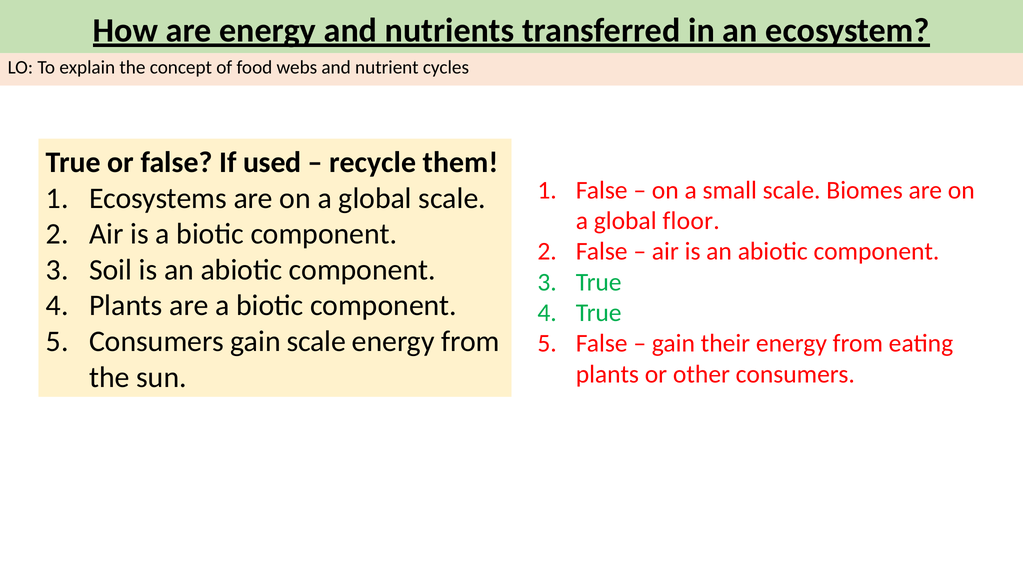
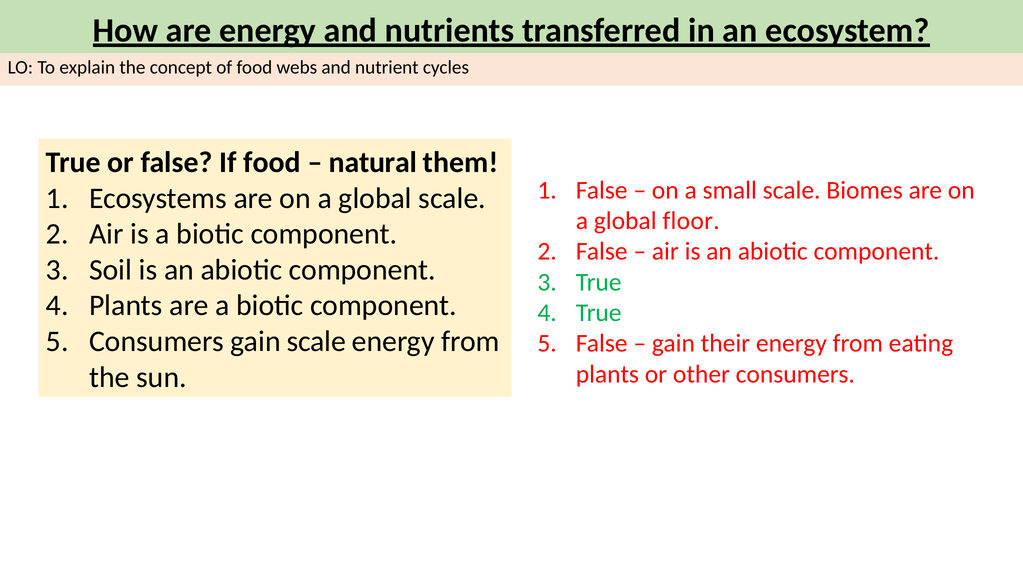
If used: used -> food (272, 163)
recycle: recycle -> natural (373, 163)
